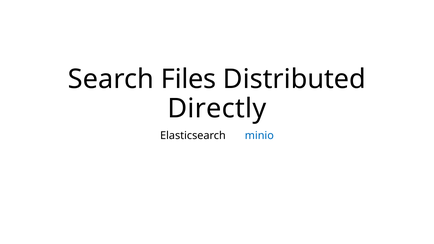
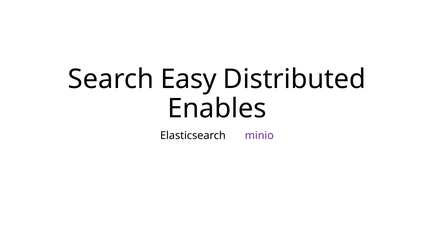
Files: Files -> Easy (189, 79)
Directly: Directly -> Enables (217, 108)
minio colour: blue -> purple (259, 136)
